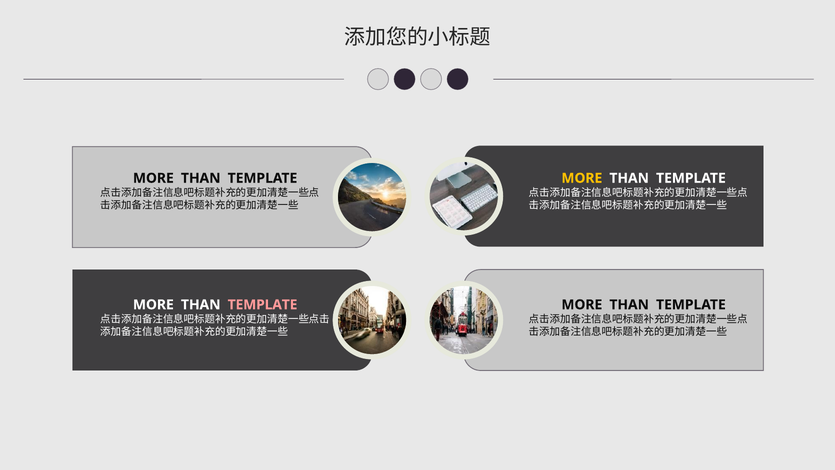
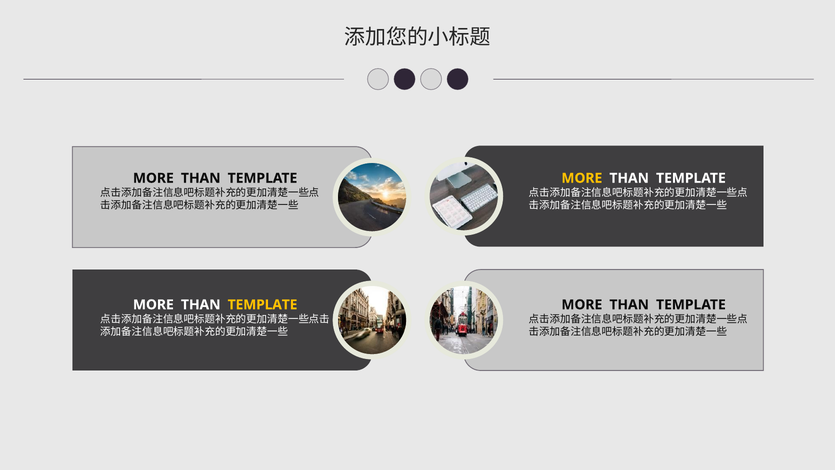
TEMPLATE colour: pink -> yellow (263, 305)
